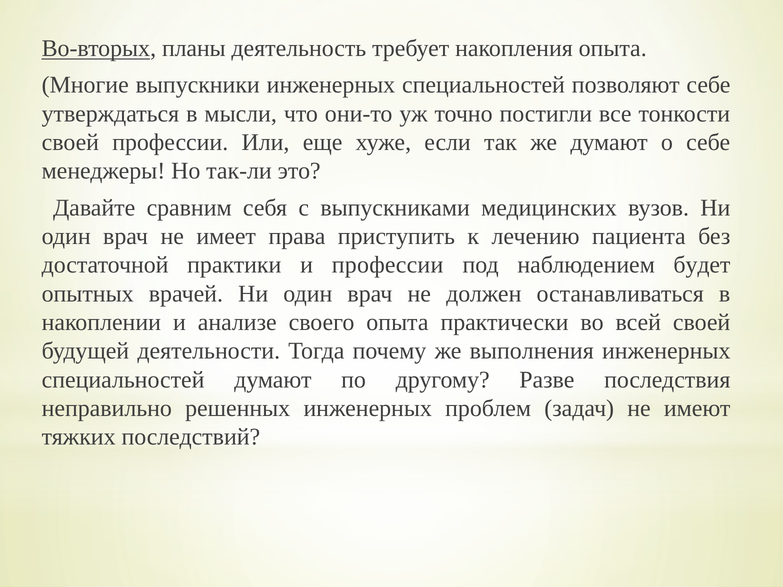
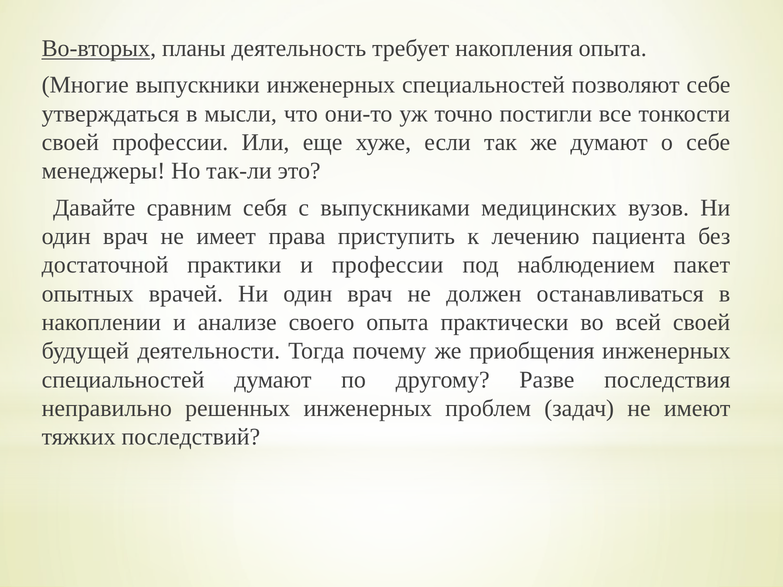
будет: будет -> пакет (702, 265)
выполнения: выполнения -> приобщения (532, 351)
